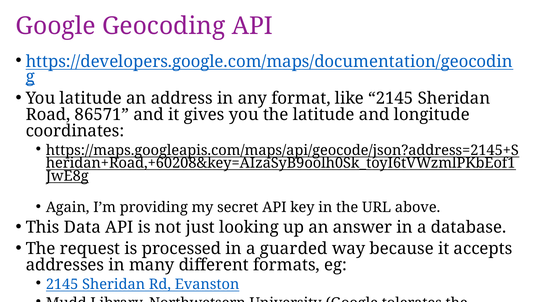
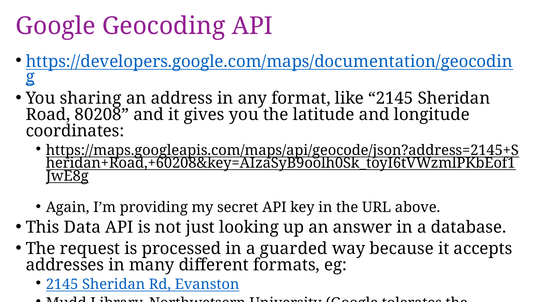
You latitude: latitude -> sharing (91, 98)
86571: 86571 -> 80208 (102, 115)
